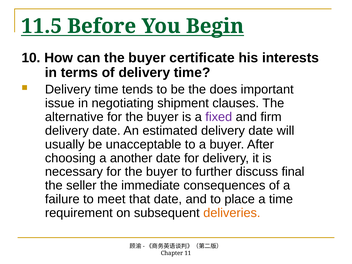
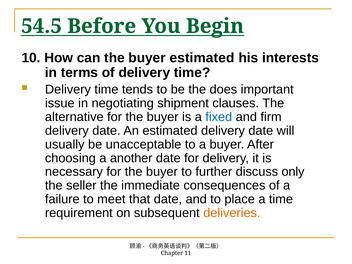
11.5: 11.5 -> 54.5 (41, 26)
buyer certificate: certificate -> estimated (202, 58)
fixed colour: purple -> blue (219, 117)
final: final -> only (293, 172)
